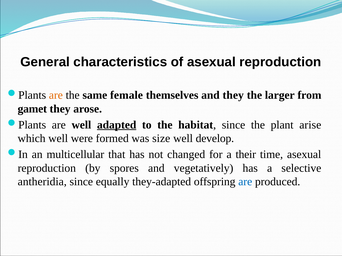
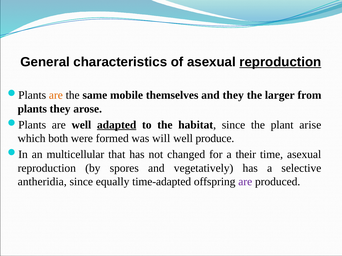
reproduction underline: none -> present (280, 62)
female: female -> mobile (127, 95)
gamet: gamet -> plants (32, 109)
which well: well -> both (58, 139)
size: size -> will (161, 139)
develop: develop -> produce (215, 139)
they-adapted: they-adapted -> time-adapted (162, 182)
are colour: blue -> purple (245, 182)
